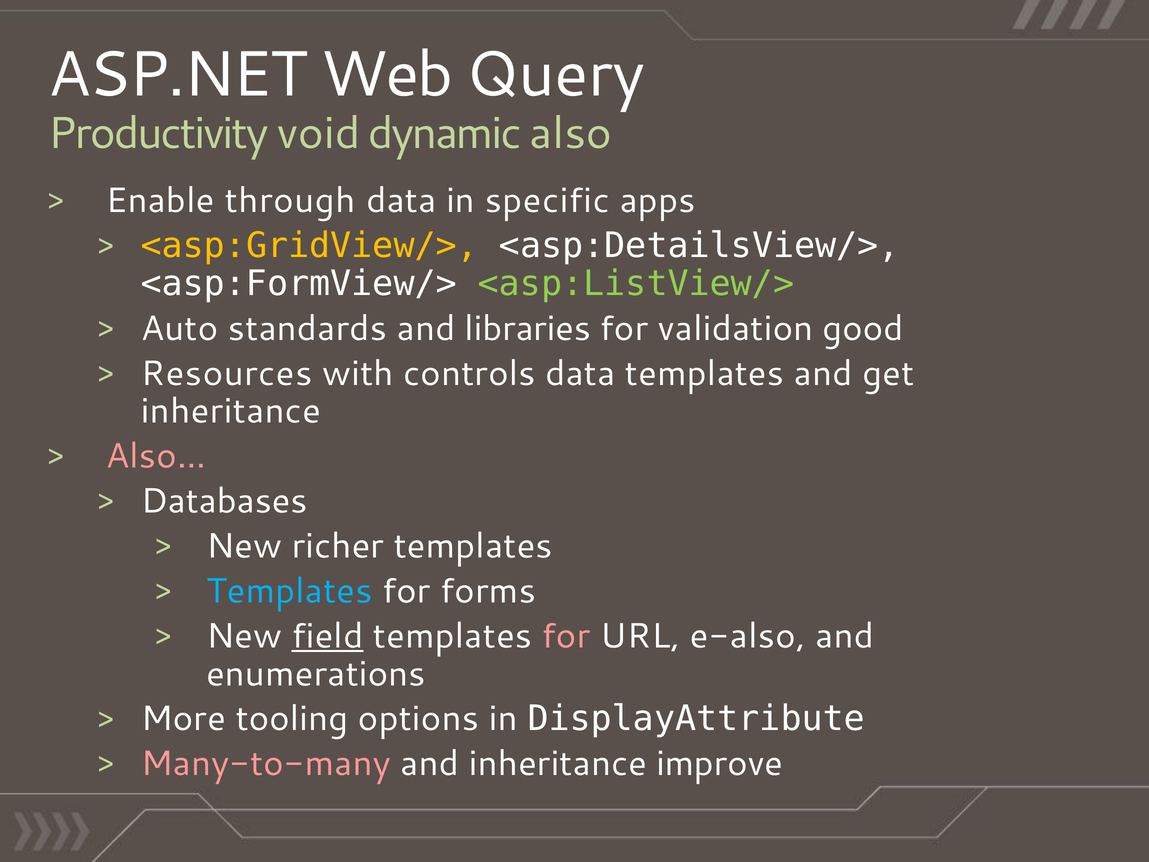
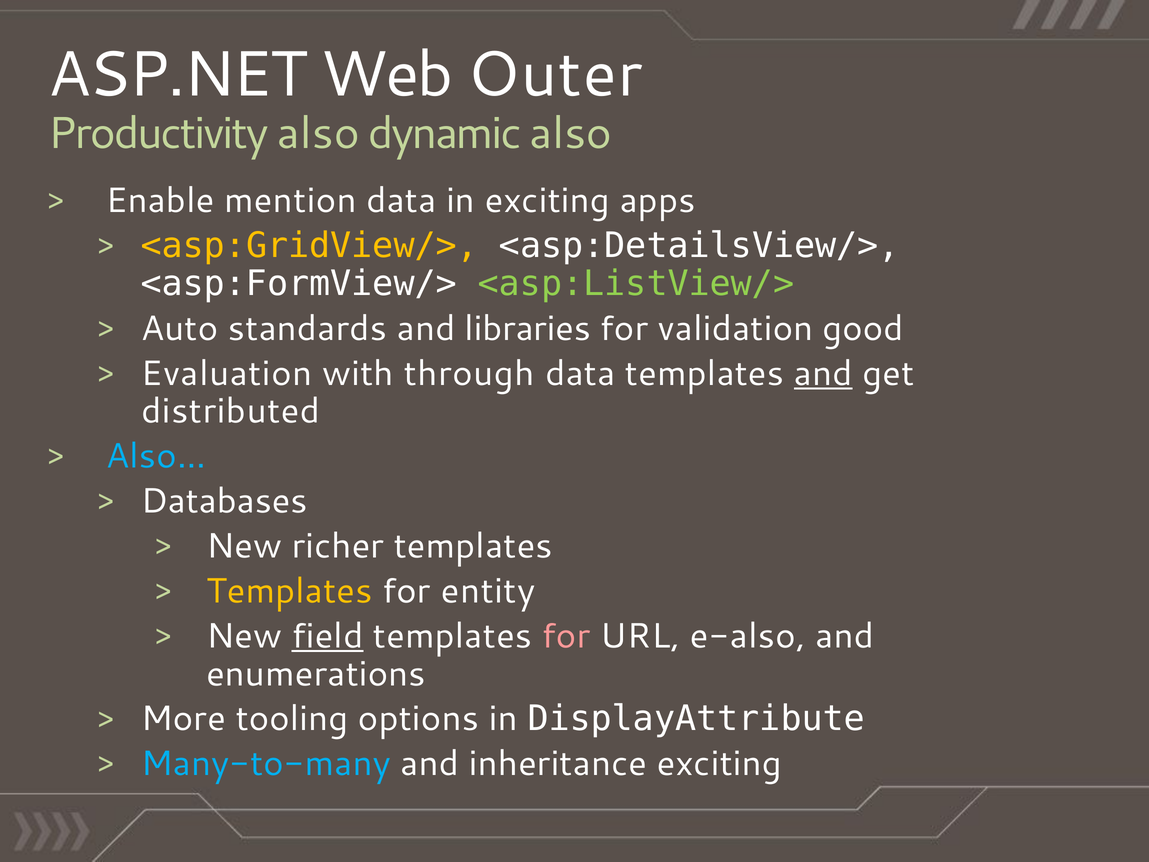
Query: Query -> Outer (555, 75)
Productivity void: void -> also (318, 134)
through: through -> mention (290, 201)
in specific: specific -> exciting (547, 201)
Resources: Resources -> Evaluation (227, 373)
controls: controls -> through (469, 373)
and underline: none -> present (823, 373)
inheritance: inheritance -> distributed (231, 411)
Also colour: pink -> light blue (156, 456)
Templates colour: light blue -> yellow (289, 591)
forms: forms -> entity (488, 591)
Many-to-many colour: pink -> light blue (266, 764)
inheritance improve: improve -> exciting (719, 764)
